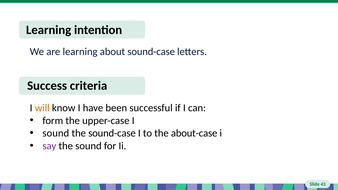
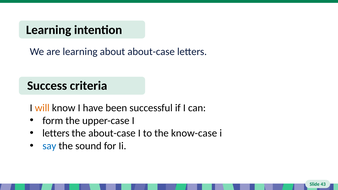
about sound-case: sound-case -> about-case (151, 52)
sound: sound -> letters (56, 133)
the sound-case: sound-case -> about-case (112, 133)
about-case: about-case -> know-case (194, 133)
say colour: purple -> blue (49, 146)
